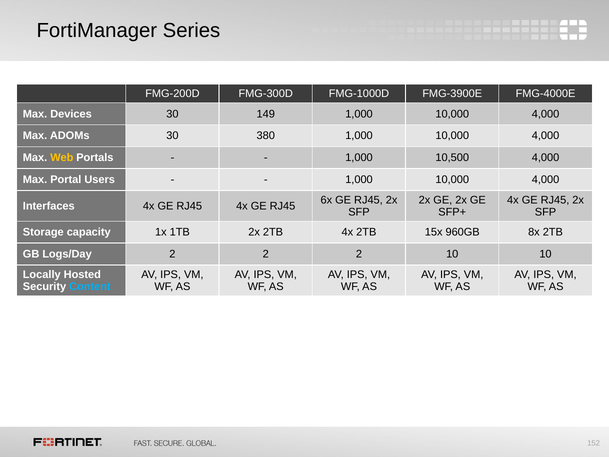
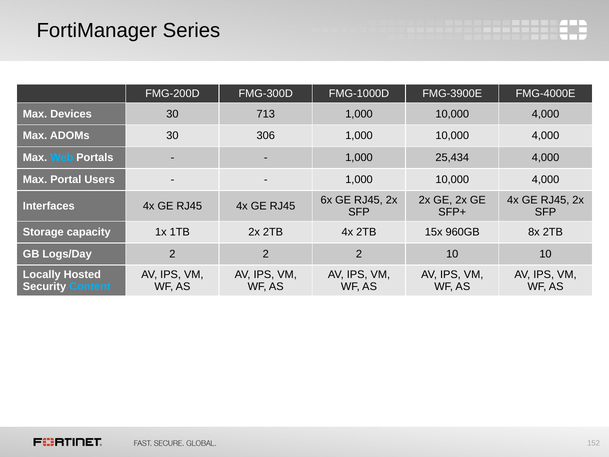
149: 149 -> 713 (266, 114)
380: 380 -> 306 (266, 136)
Web colour: yellow -> light blue (62, 158)
10,500: 10,500 -> 25,434 (452, 158)
